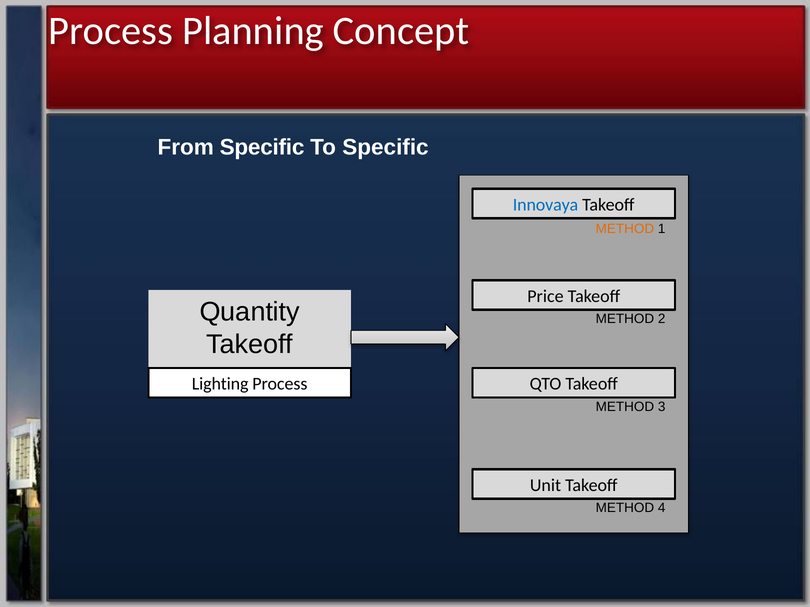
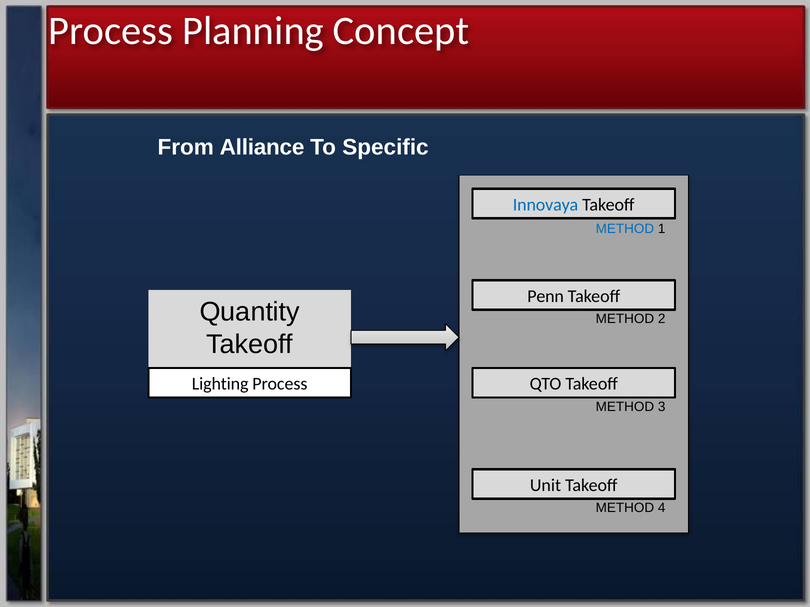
From Specific: Specific -> Alliance (262, 147)
METHOD colour: orange -> blue (625, 229)
Price: Price -> Penn (546, 297)
